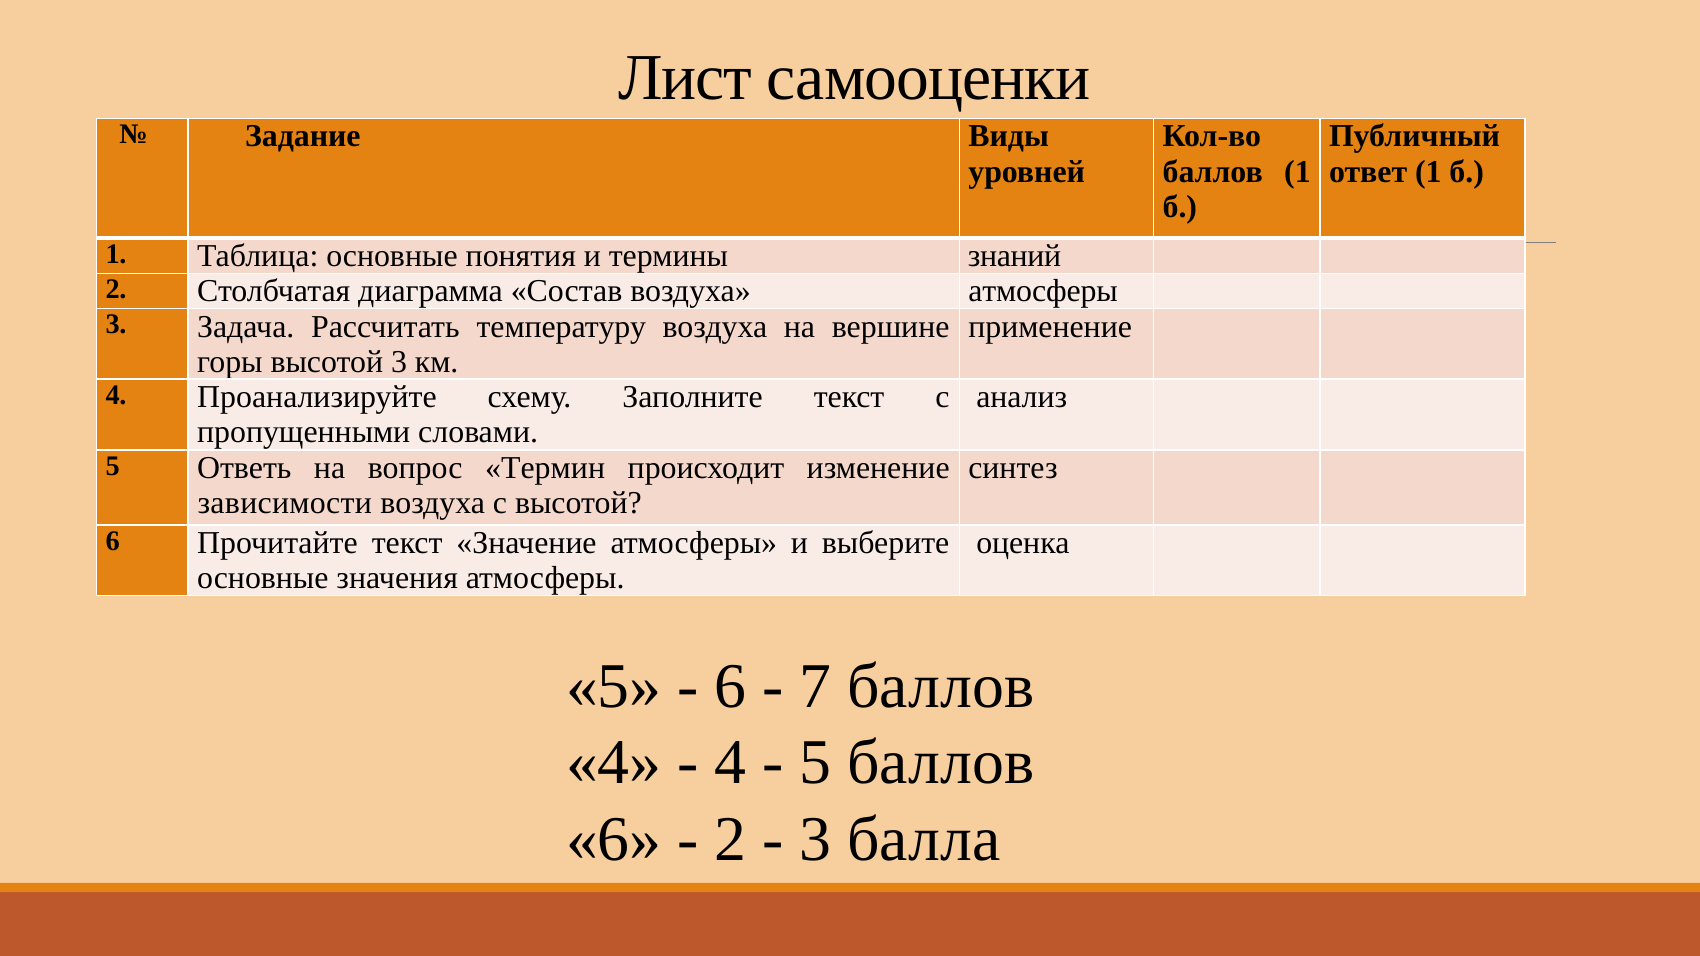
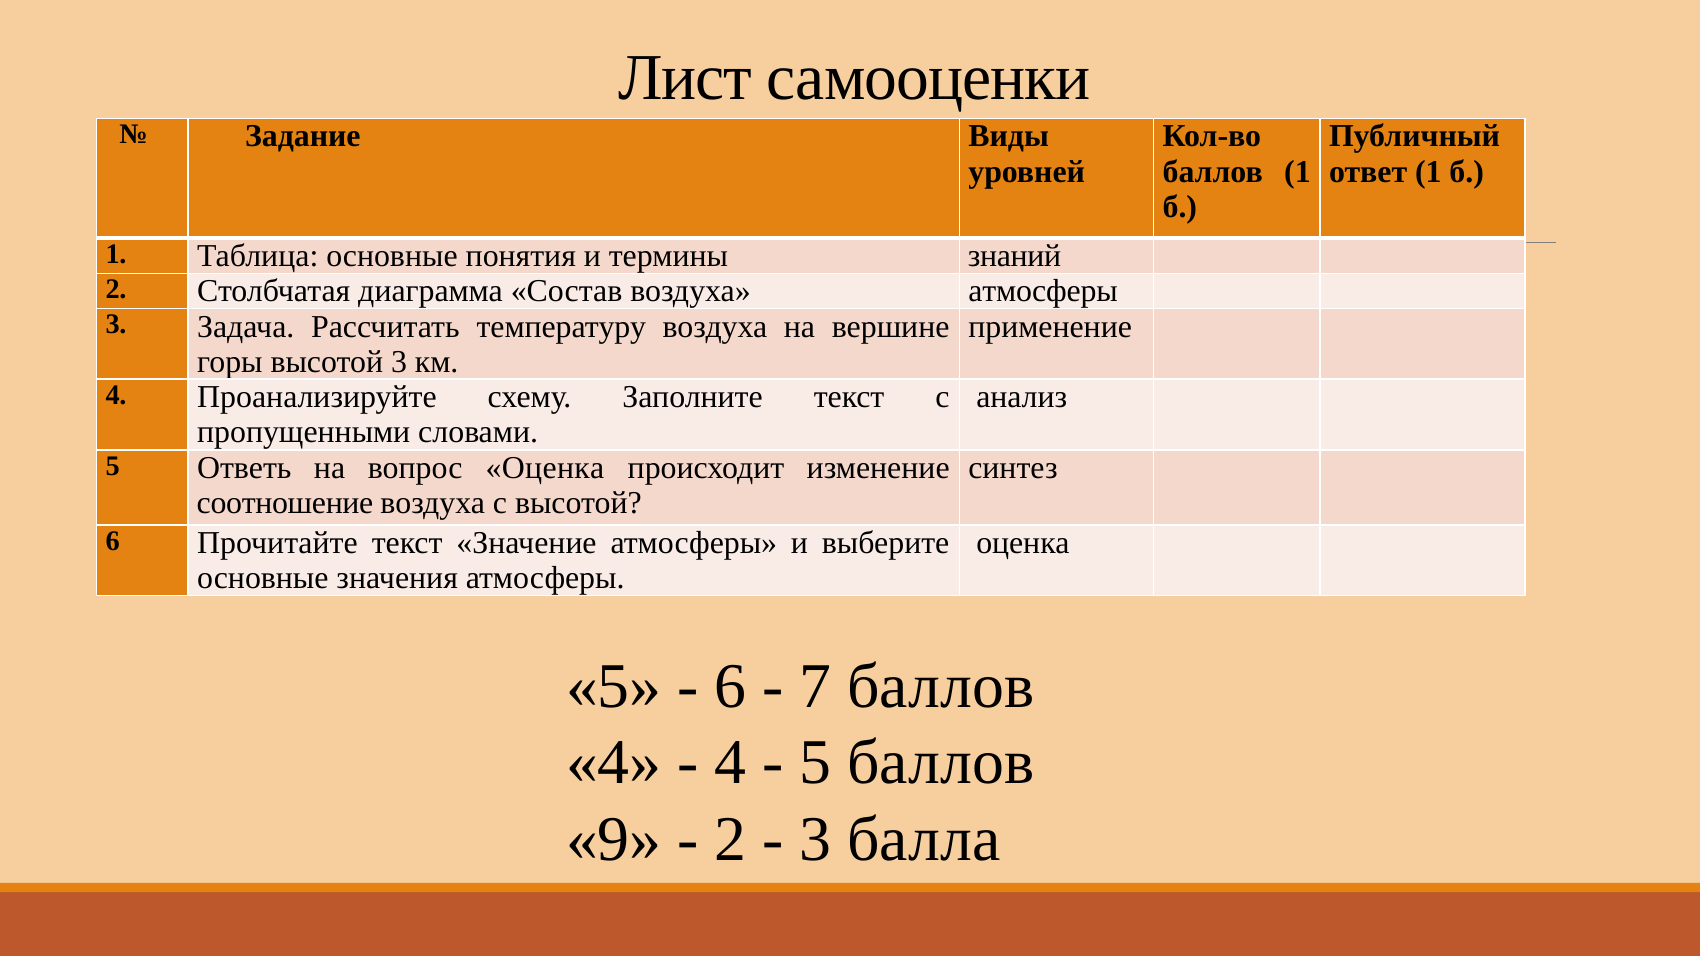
вопрос Термин: Термин -> Оценка (545, 468)
зависимости: зависимости -> соотношение (285, 503)
6: 6 -> 9 (614, 839)
